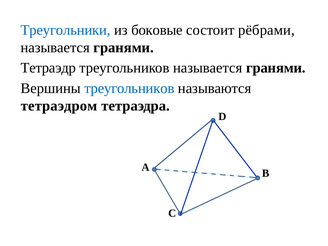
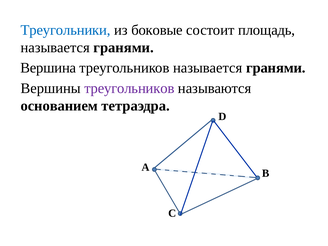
рёбрами: рёбрами -> площадь (267, 30)
Тетраэдр: Тетраэдр -> Вершина (48, 68)
треугольников colour: blue -> purple (129, 88)
тетраэдром: тетраэдром -> основанием (59, 106)
